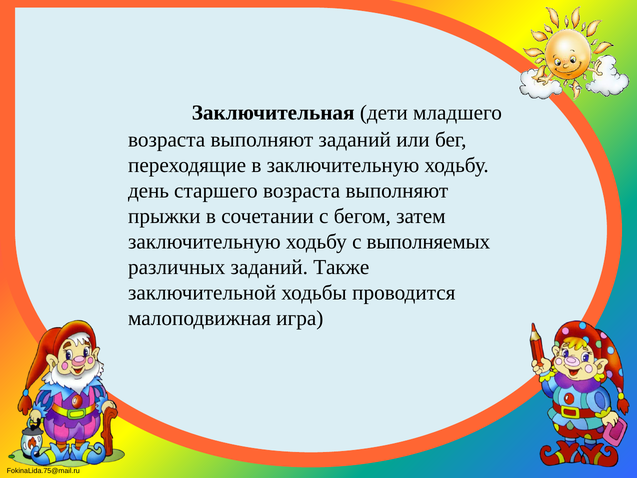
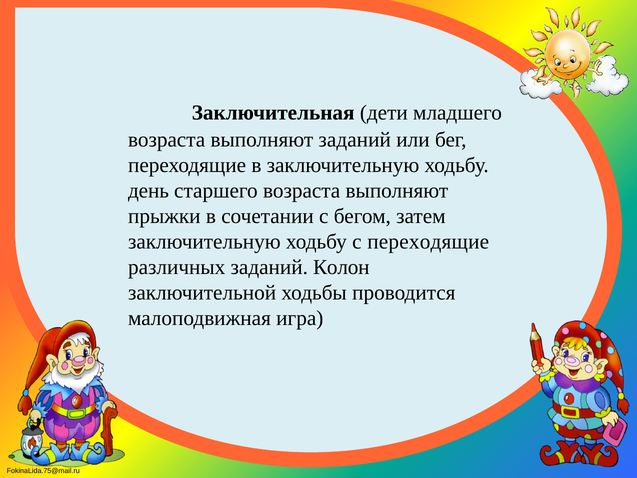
с выполняемых: выполняемых -> переходящие (428, 242)
Также: Также -> Колон (341, 267)
